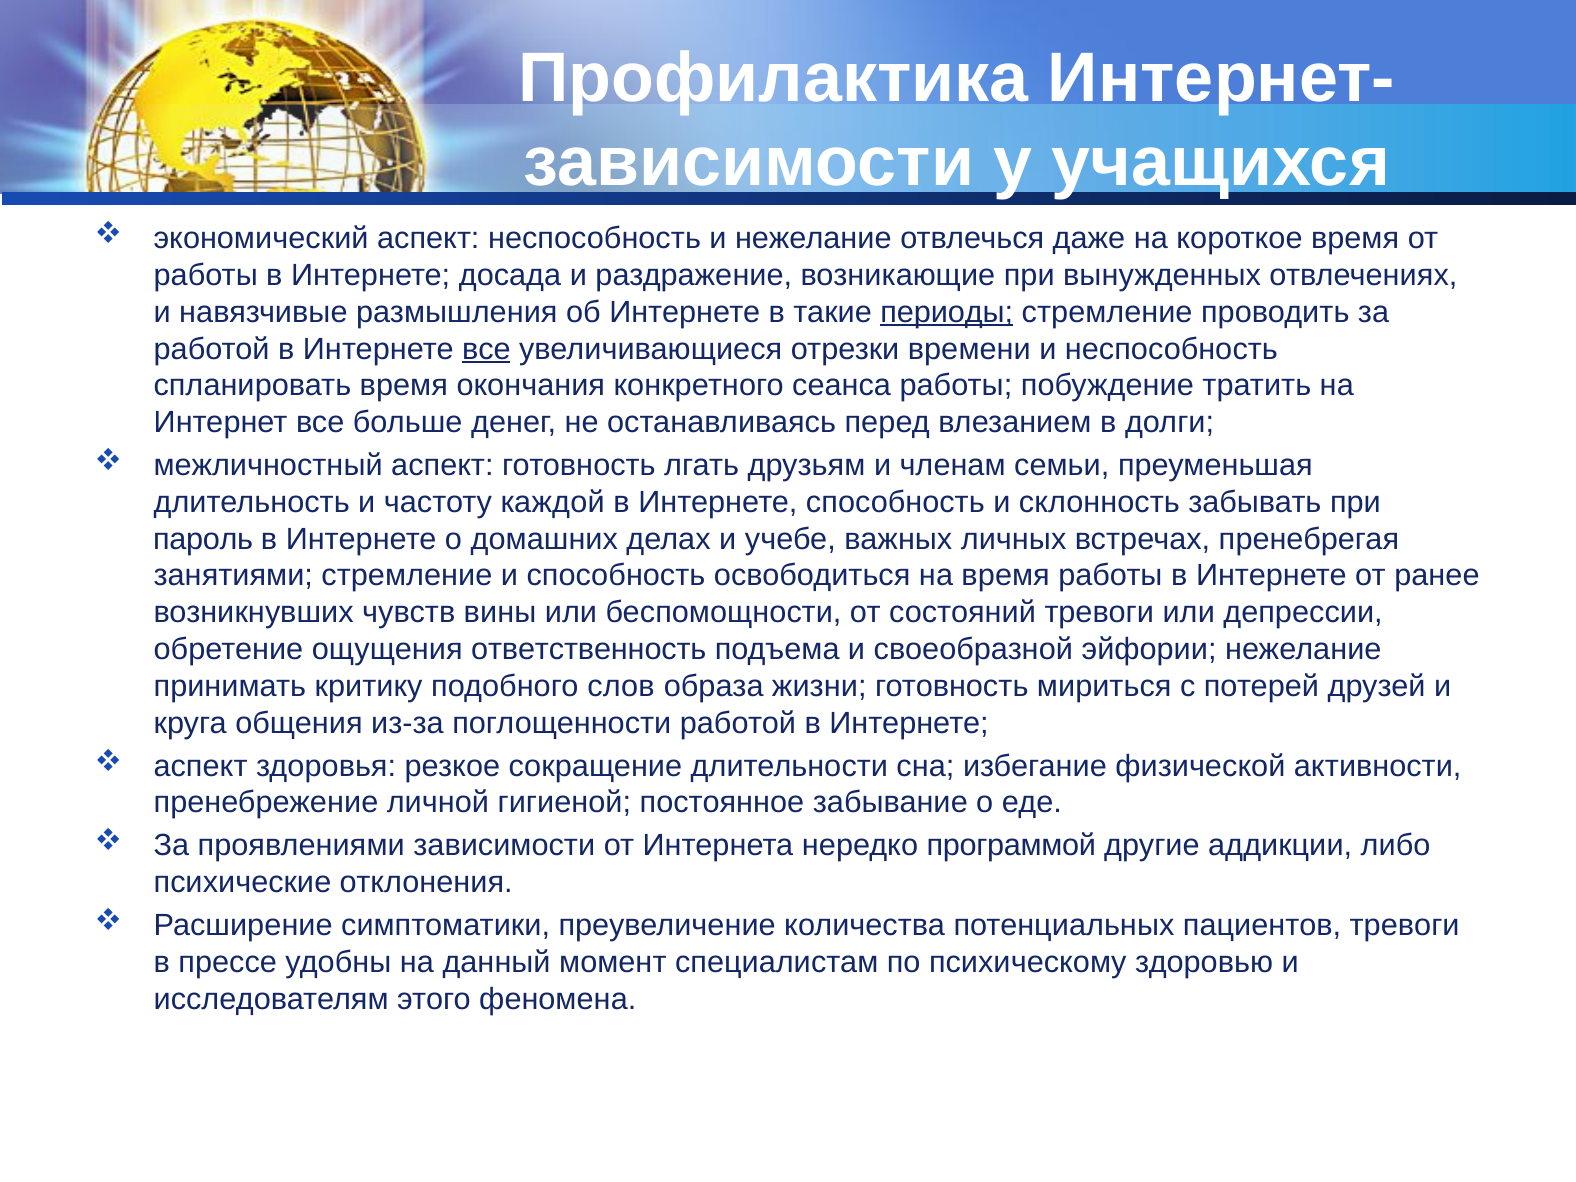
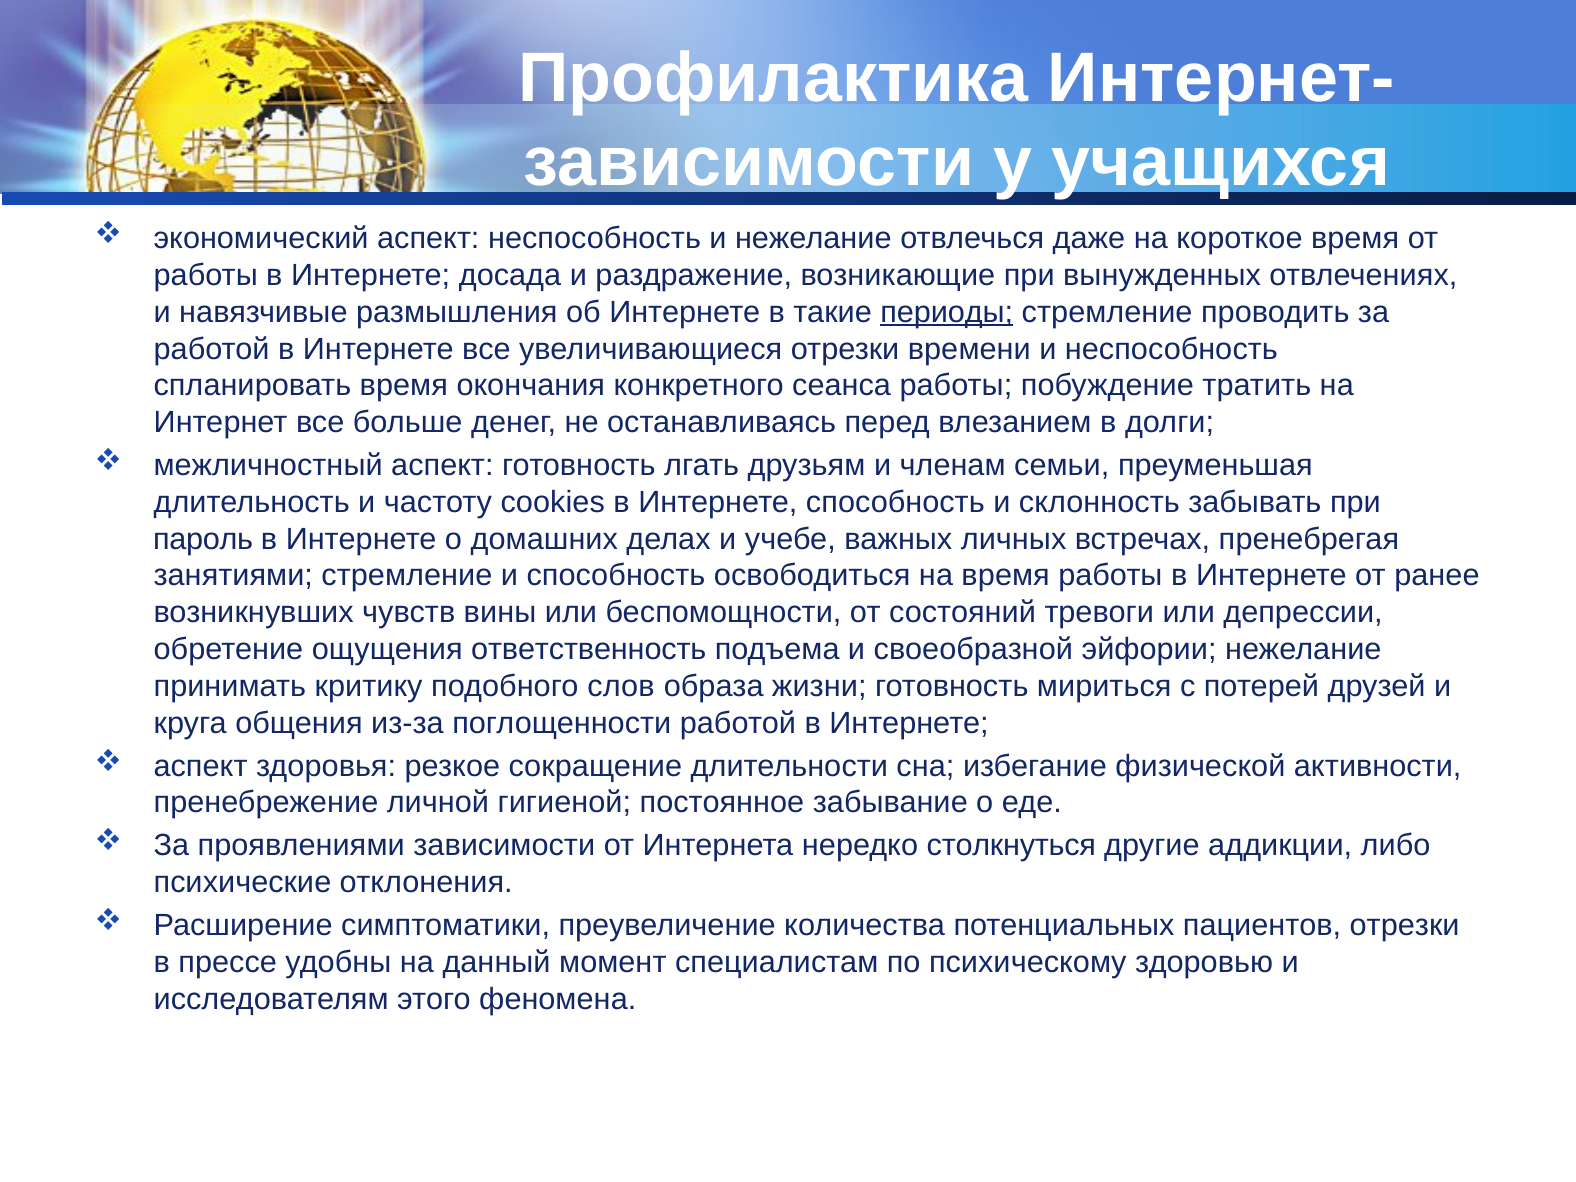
все underline: present -> none (486, 349)
каждой: каждой -> cookies (553, 502)
программой: программой -> столкнуться (1011, 846)
пациентов тревоги: тревоги -> отрезки (1405, 925)
